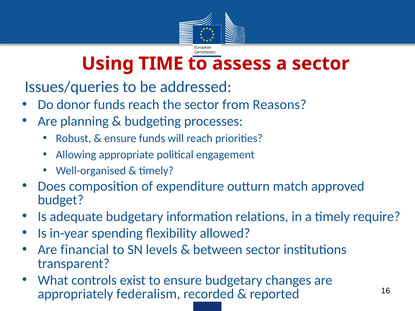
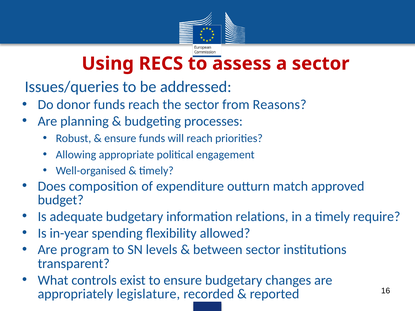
TIME: TIME -> RECS (161, 64)
financial: financial -> program (85, 250)
federalism: federalism -> legislature (148, 294)
